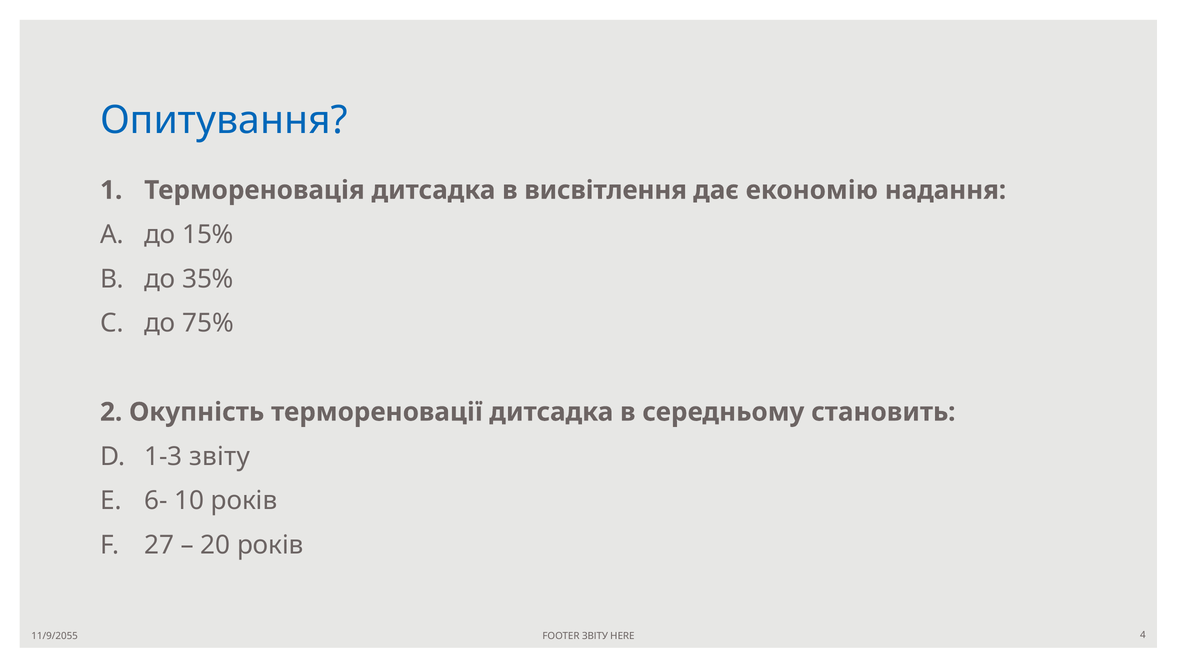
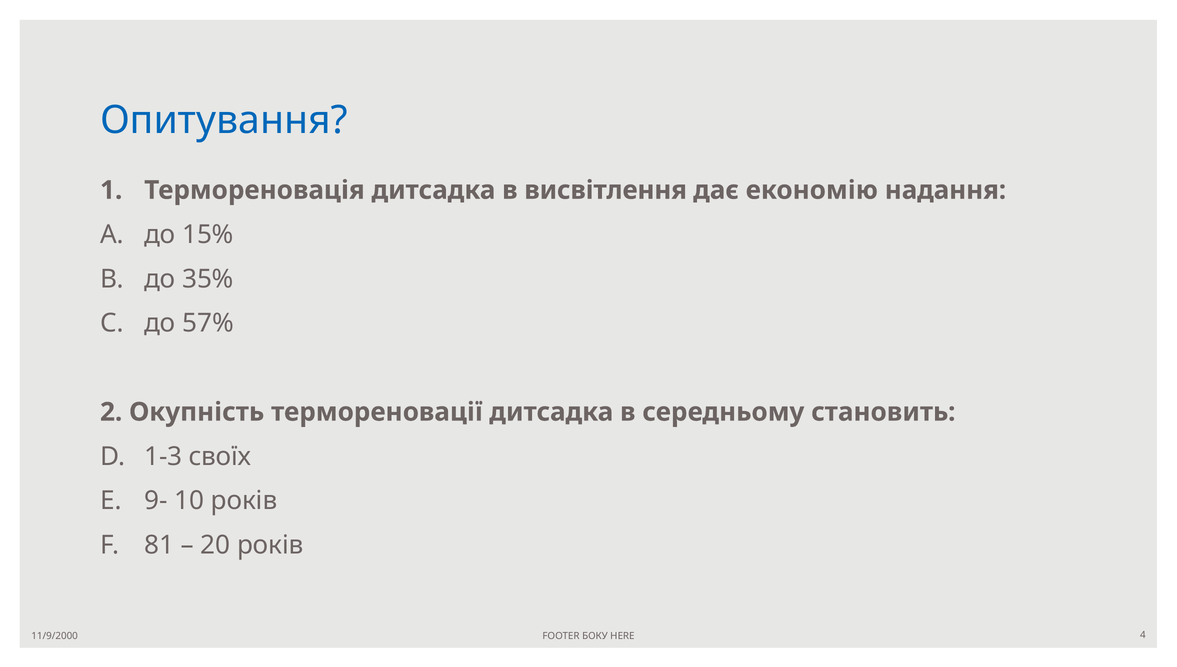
75%: 75% -> 57% (208, 323)
1-3 звіту: звіту -> своїх (220, 457)
6-: 6- -> 9- (156, 501)
27: 27 -> 81 (159, 545)
11/9/2055: 11/9/2055 -> 11/9/2000 (55, 636)
FOOTER ЗВІТУ: ЗВІТУ -> БОКУ (595, 636)
